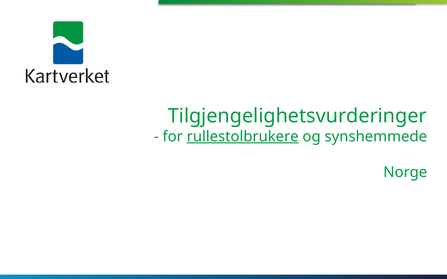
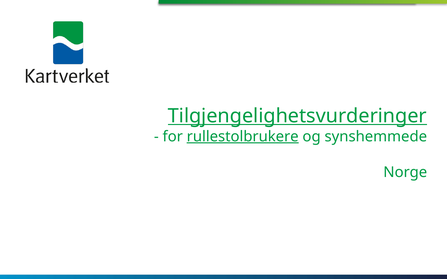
Tilgjengelighetsvurderinger underline: none -> present (297, 116)
